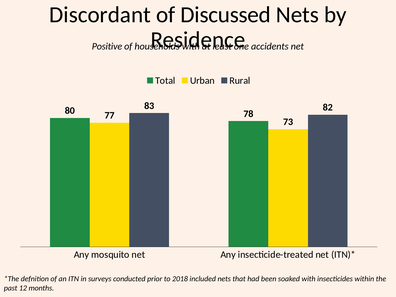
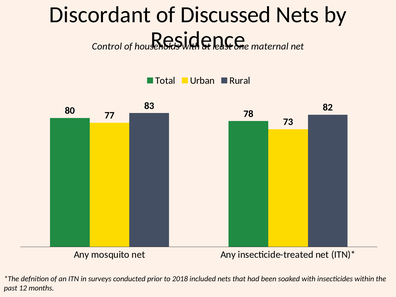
Positive: Positive -> Control (107, 46)
accidents: accidents -> maternal (270, 46)
